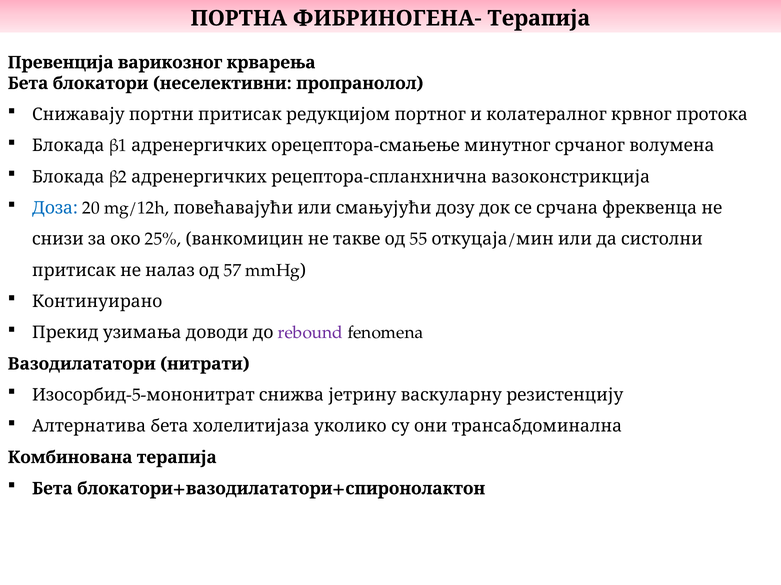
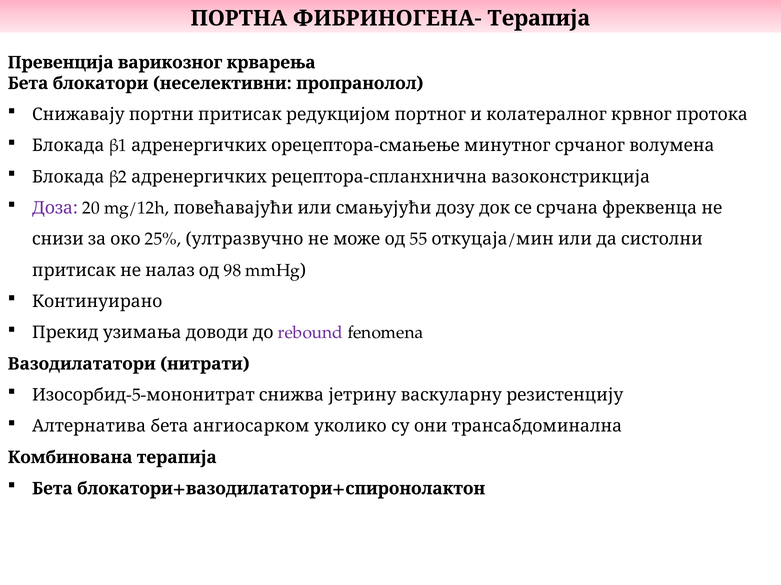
Доза colour: blue -> purple (55, 208)
ванкомицин: ванкомицин -> ултразвучно (244, 239)
такве: такве -> може (357, 239)
57: 57 -> 98 (233, 271)
холелитијаза: холелитијаза -> ангиосарком (251, 427)
